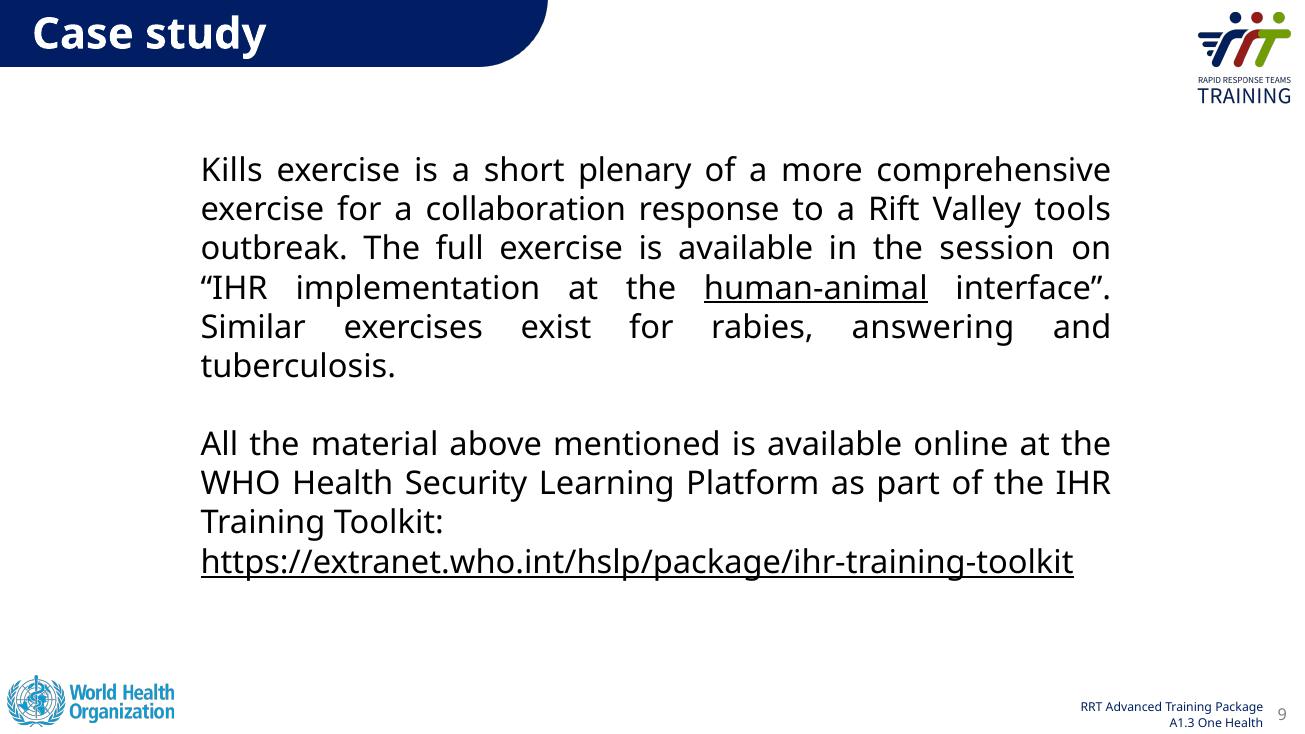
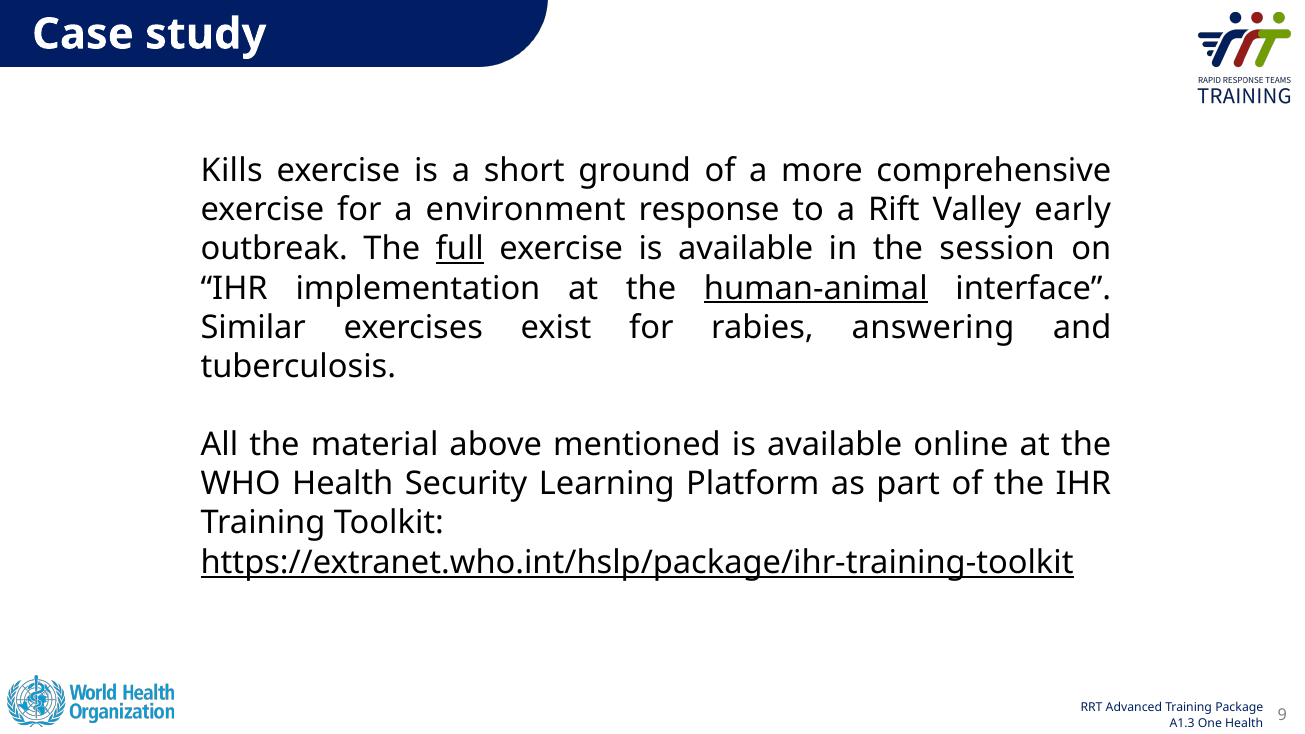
plenary: plenary -> ground (635, 171)
collaboration: collaboration -> environment (526, 210)
tools: tools -> early (1073, 210)
full underline: none -> present (460, 249)
